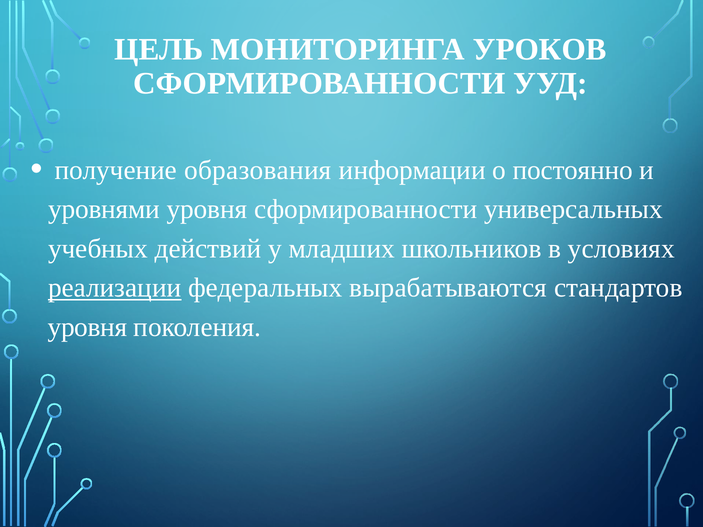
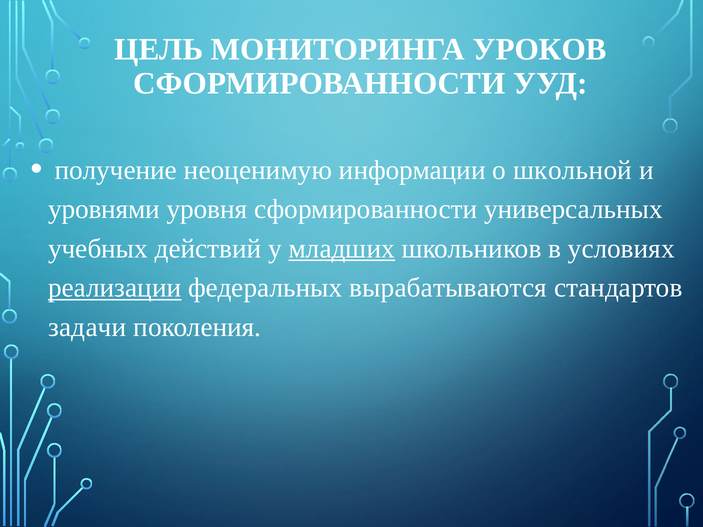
образования: образования -> неоценимую (258, 170)
постоянно: постоянно -> школьной (573, 170)
младших underline: none -> present (342, 249)
уровня: уровня -> задачи (87, 327)
